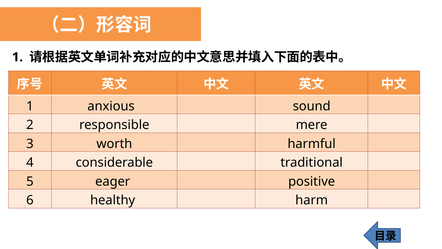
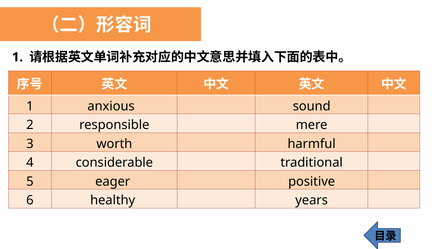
harm: harm -> years (312, 200)
